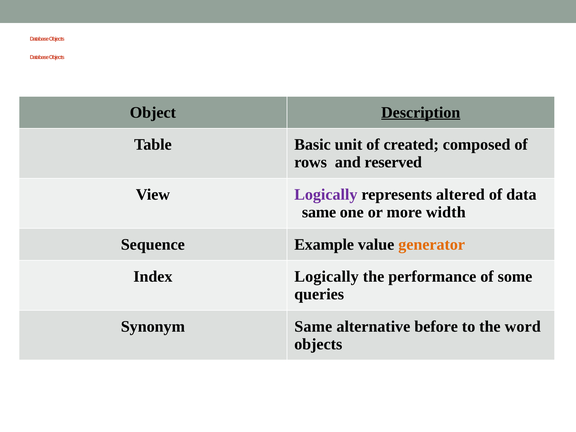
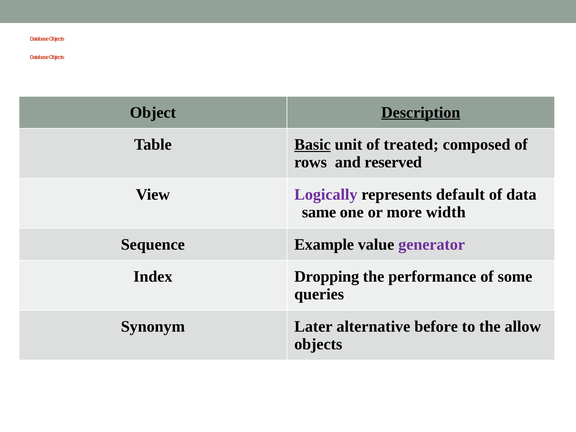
Basic underline: none -> present (312, 145)
created: created -> treated (411, 145)
altered: altered -> default (460, 194)
generator colour: orange -> purple (432, 244)
Index Logically: Logically -> Dropping (327, 277)
Synonym Same: Same -> Later (313, 326)
word: word -> allow (523, 326)
